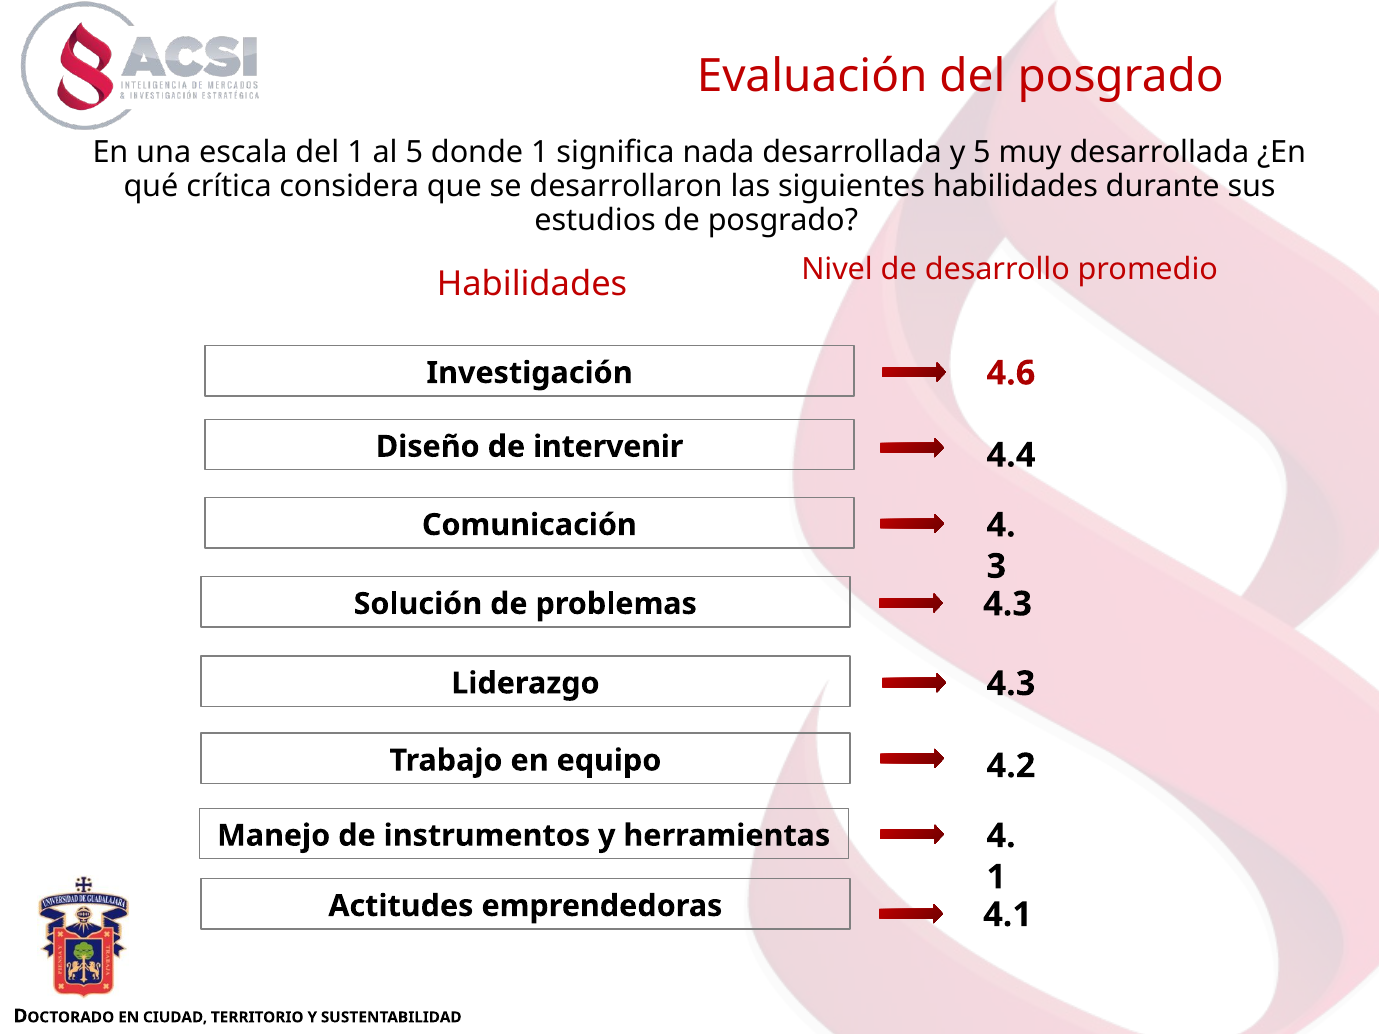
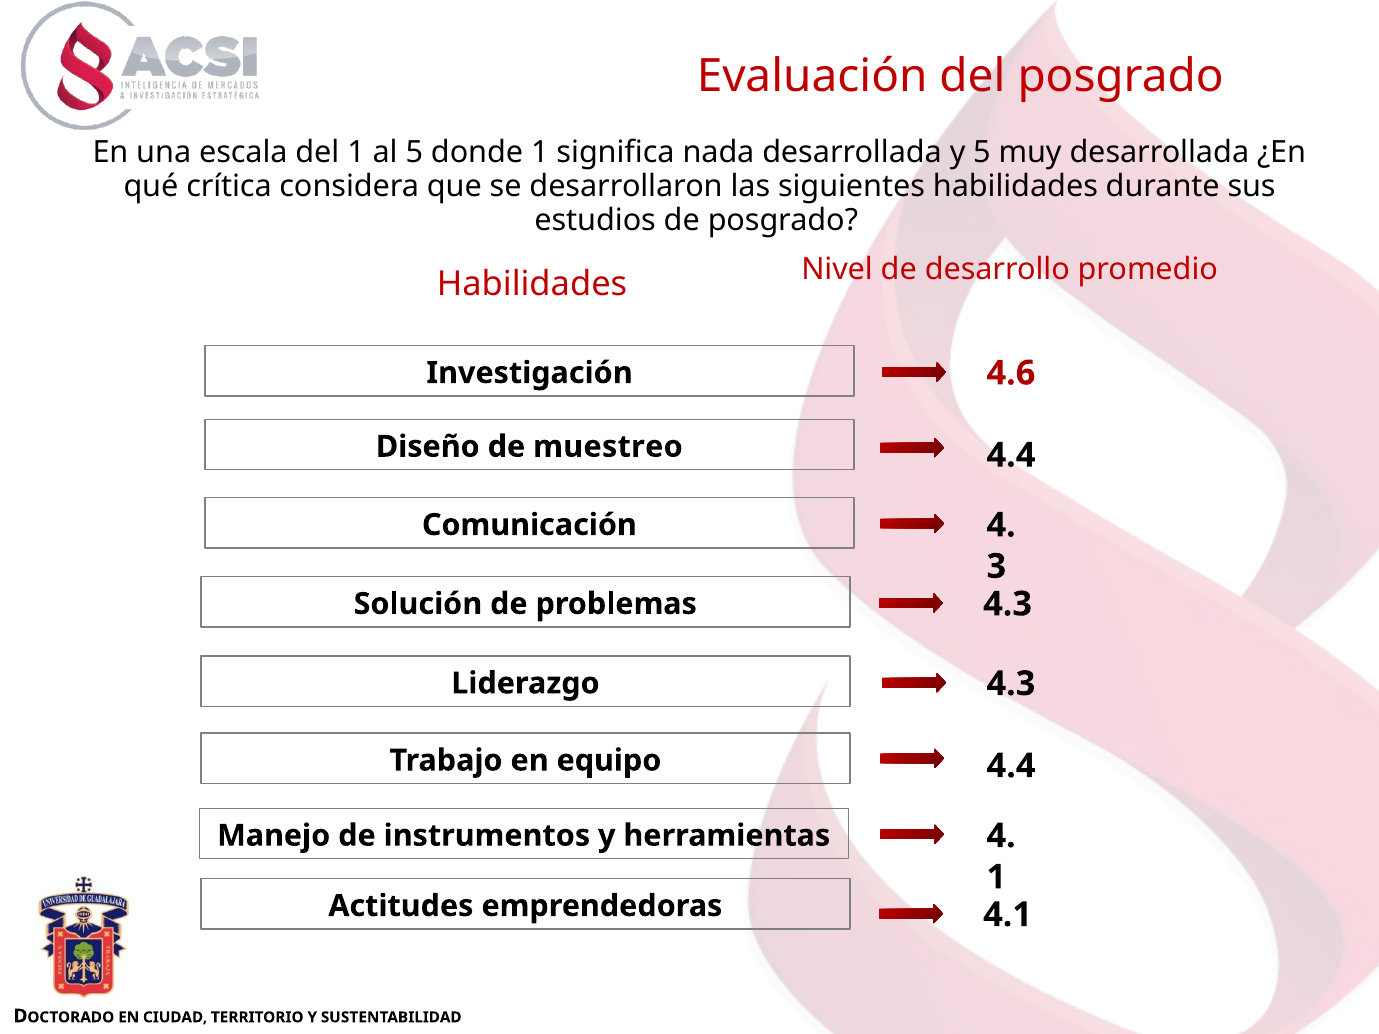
intervenir: intervenir -> muestreo (608, 447)
4.2: 4.2 -> 4.4 (1011, 766)
